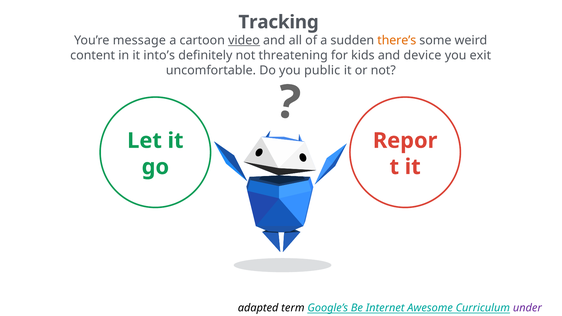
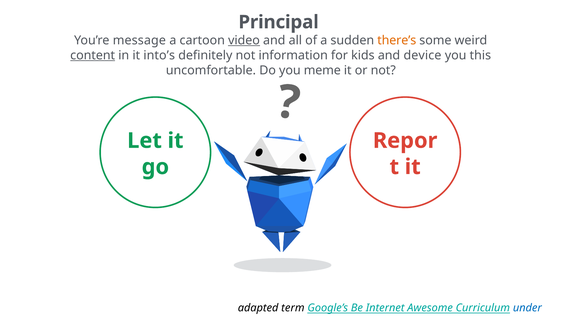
Tracking: Tracking -> Principal (279, 22)
content underline: none -> present (93, 55)
threatening: threatening -> information (293, 55)
exit: exit -> this (480, 55)
public: public -> meme (322, 70)
under colour: purple -> blue (527, 308)
